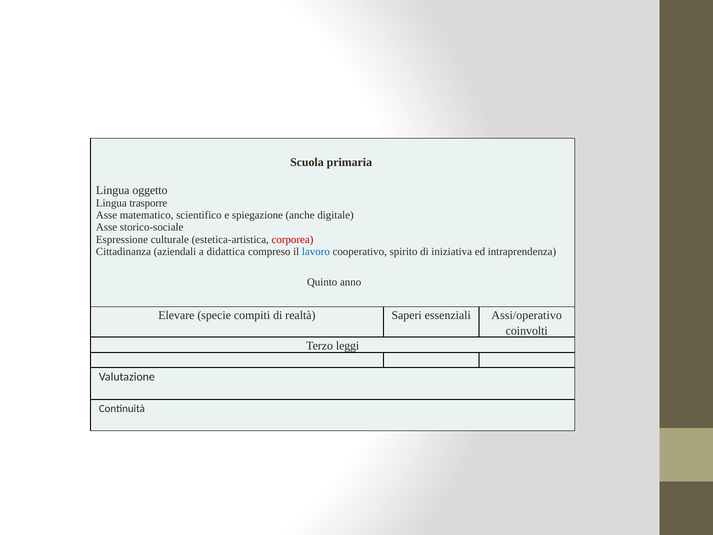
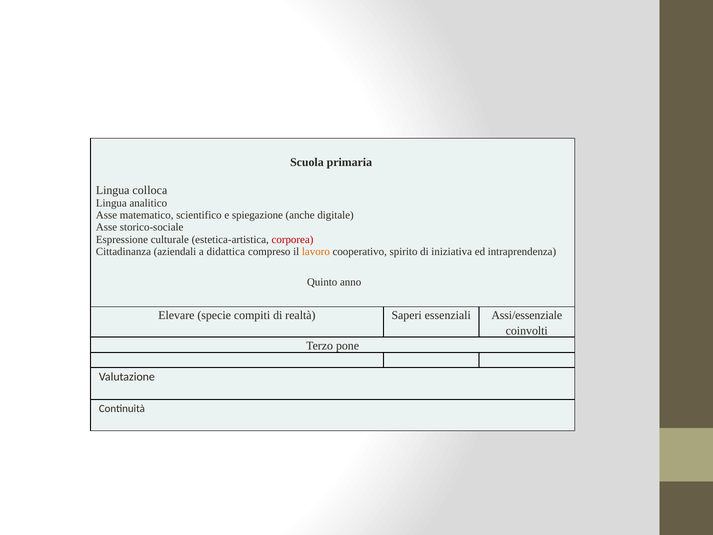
oggetto: oggetto -> colloca (150, 190)
trasporre: trasporre -> analitico (148, 203)
lavoro colour: blue -> orange (316, 252)
Assi/operativo: Assi/operativo -> Assi/essenziale (527, 315)
leggi: leggi -> pone (348, 346)
